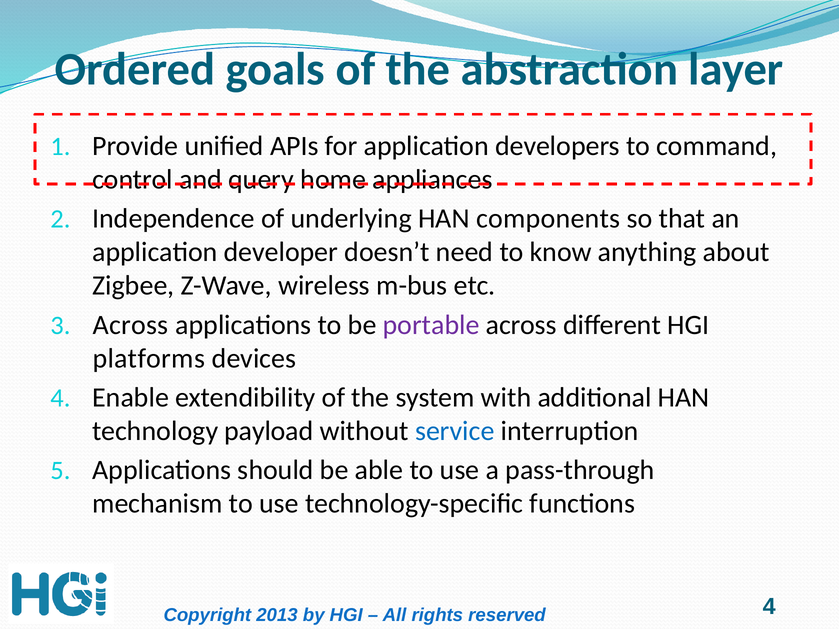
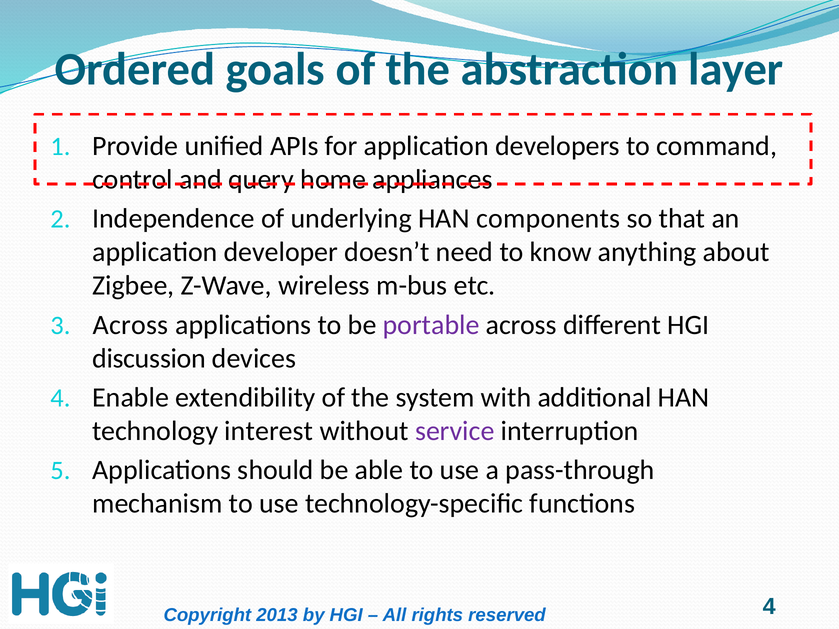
platforms: platforms -> discussion (149, 358)
payload: payload -> interest (269, 431)
service colour: blue -> purple (455, 431)
